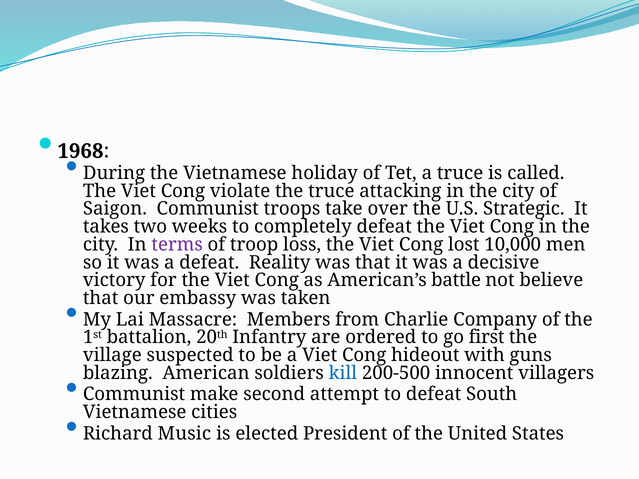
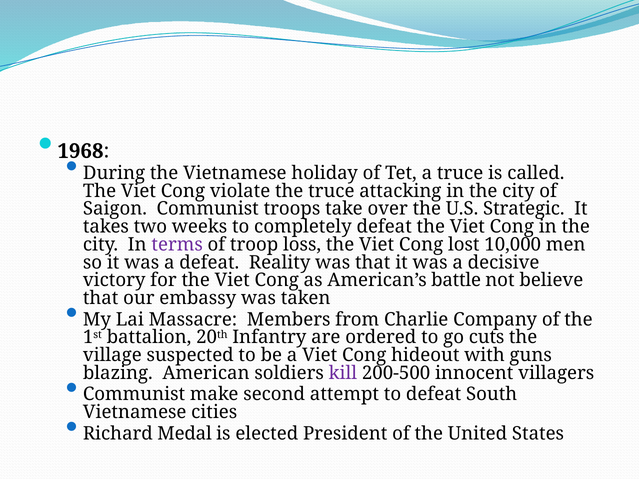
first: first -> cuts (487, 337)
kill colour: blue -> purple (343, 373)
Music: Music -> Medal (185, 434)
